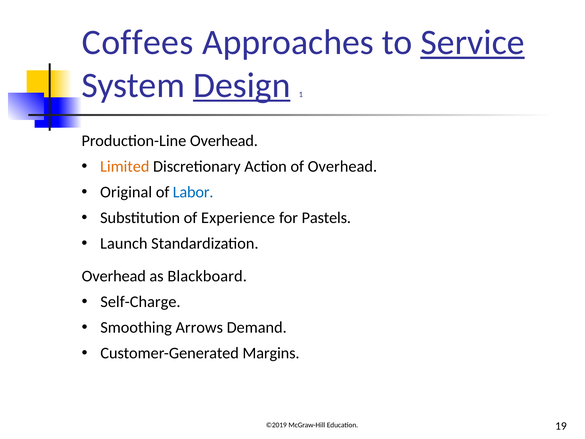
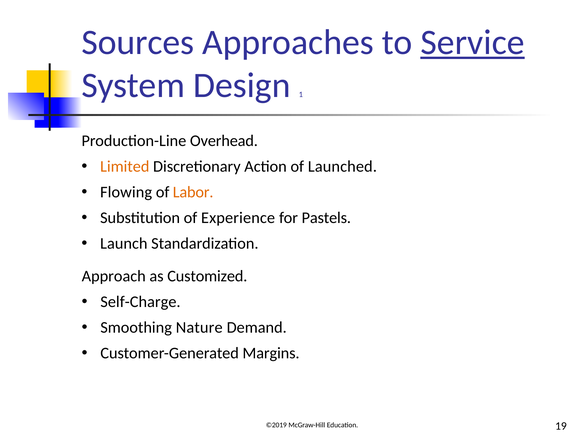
Coffees: Coffees -> Sources (138, 42)
Design underline: present -> none (242, 85)
of Overhead: Overhead -> Launched (342, 166)
Original: Original -> Flowing (126, 192)
Labor colour: blue -> orange (193, 192)
Overhead: Overhead -> Approach (114, 276)
Blackboard: Blackboard -> Customized (207, 276)
Arrows: Arrows -> Nature (199, 327)
